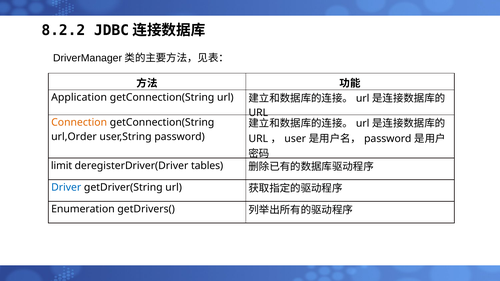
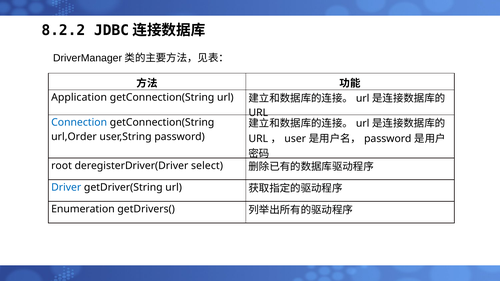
Connection colour: orange -> blue (79, 123)
limit: limit -> root (62, 166)
tables: tables -> select (207, 166)
